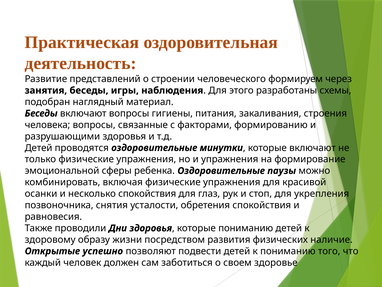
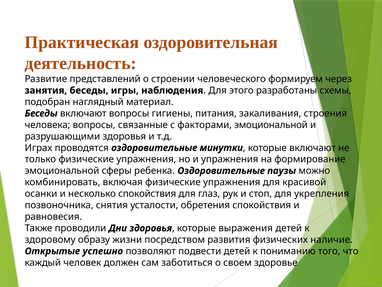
факторами формированию: формированию -> эмоциональной (271, 125)
Детей: Детей -> Играх (38, 148)
которые пониманию: пониманию -> выражения (246, 228)
